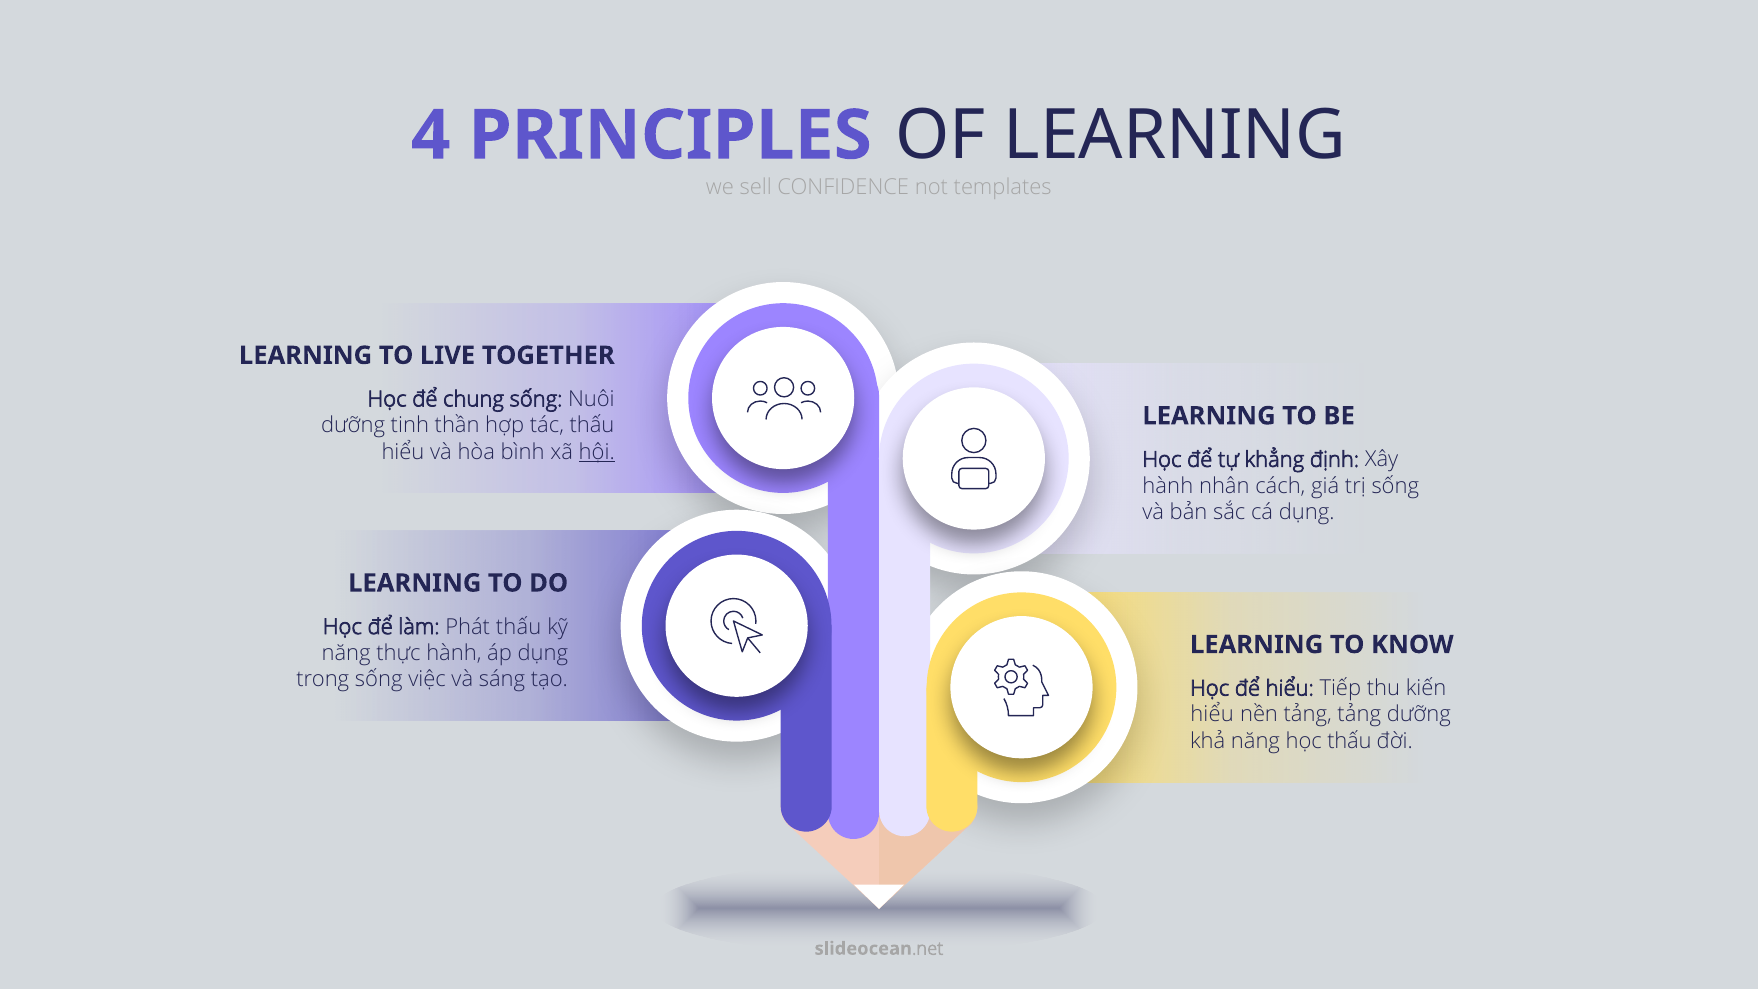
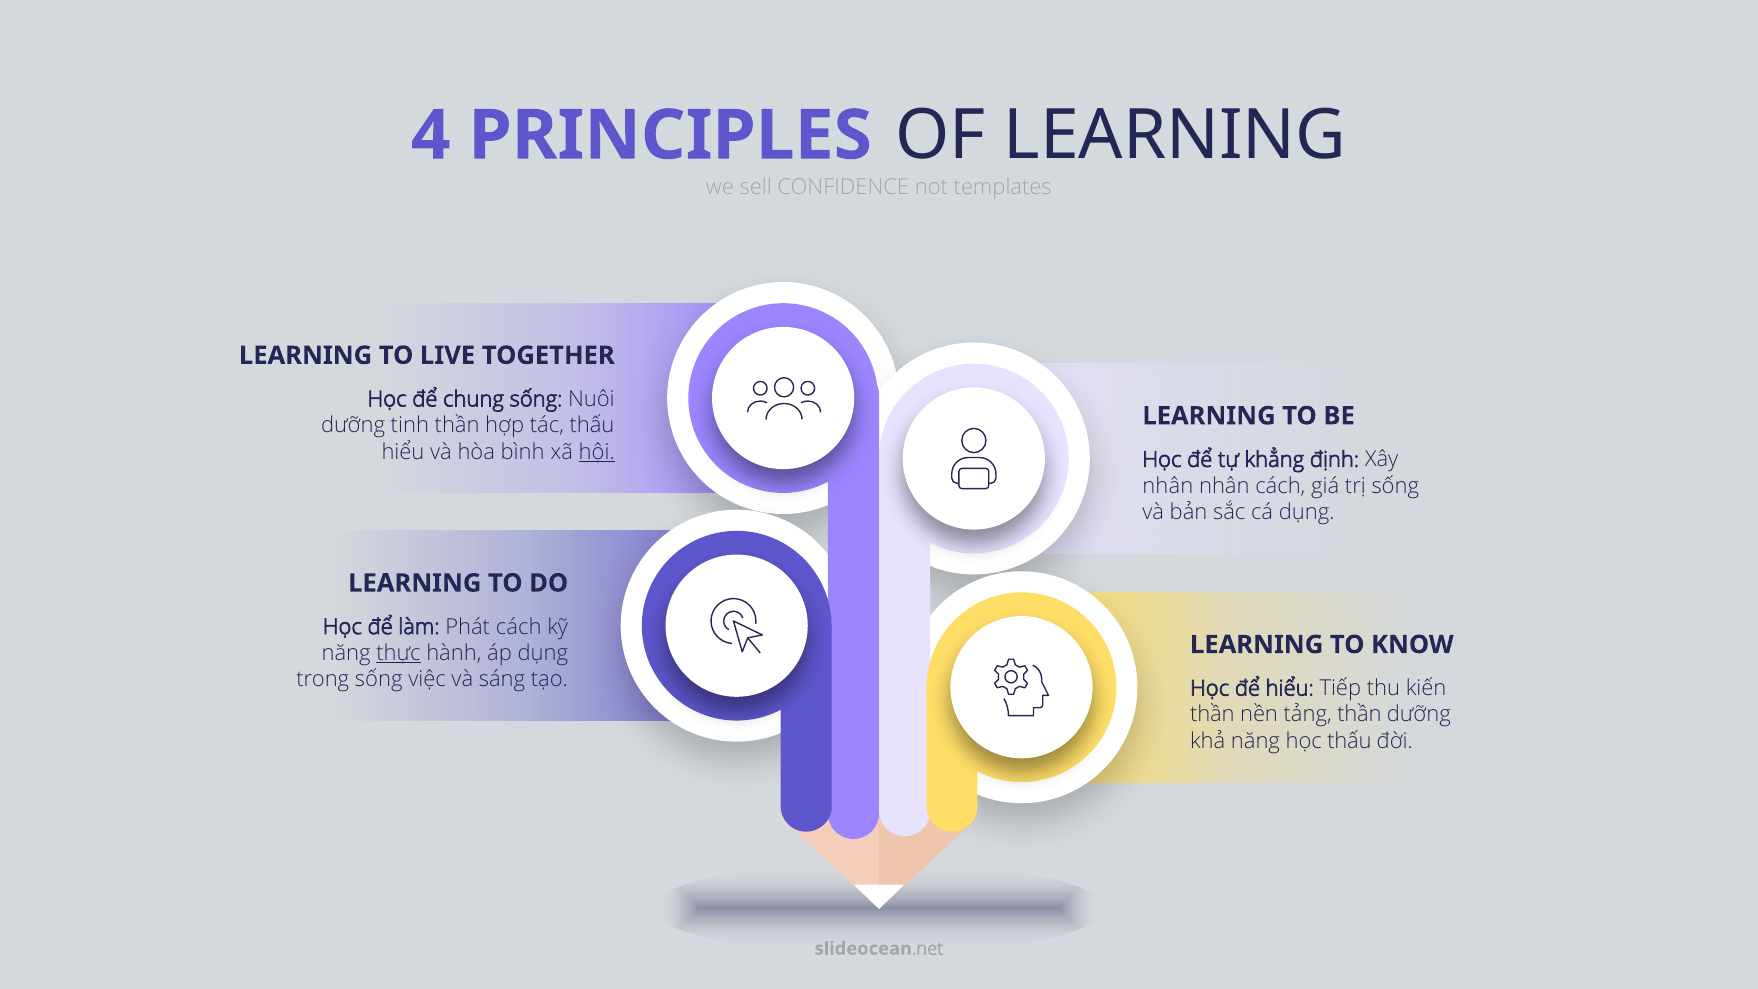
hành: hành -> nhân (1168, 486)
Phát thấu: thấu -> cách (519, 627)
thực underline: none -> present (398, 653)
hiểu: hiểu -> thần (1212, 715)
tảng tảng: tảng -> thần (1359, 715)
